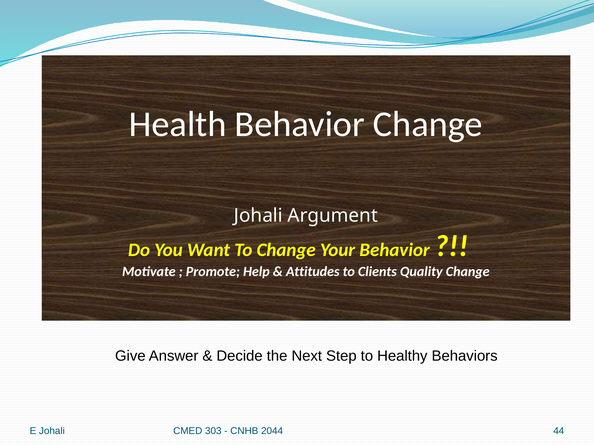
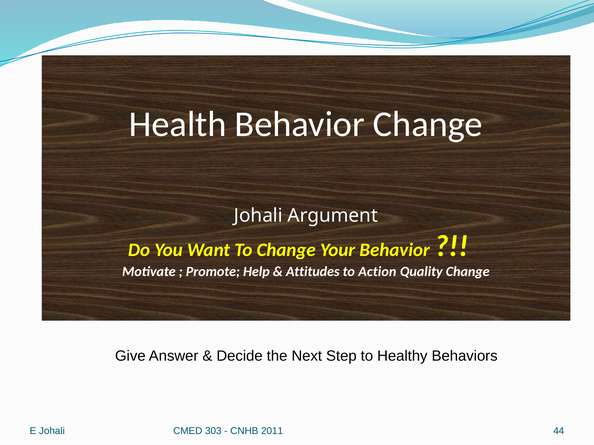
Clients: Clients -> Action (377, 272)
2044: 2044 -> 2011 (272, 431)
